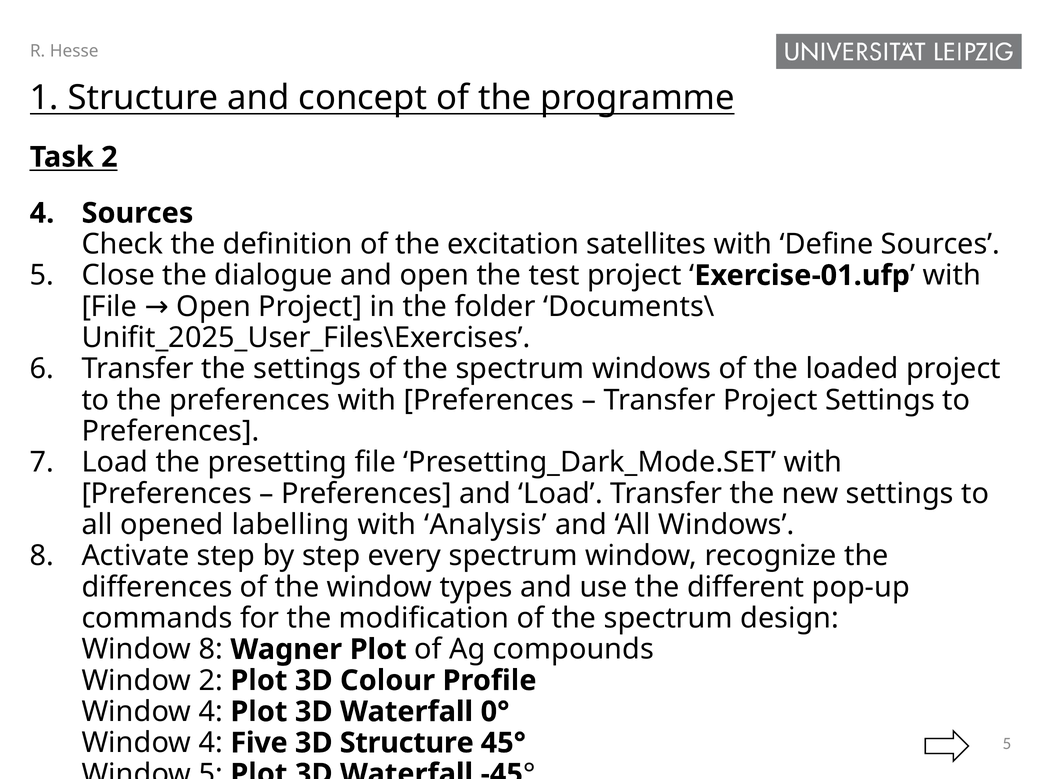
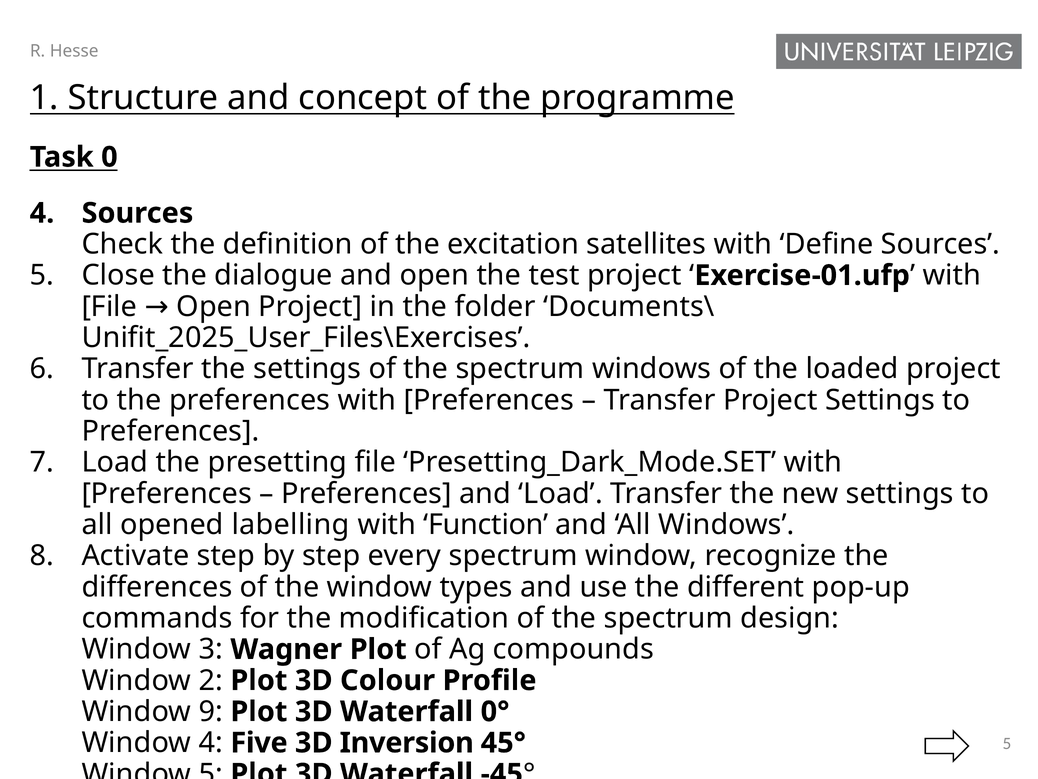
Task 2: 2 -> 0 (109, 157)
Analysis: Analysis -> Function (486, 524)
Window 8: 8 -> 3 (211, 649)
4: 4 -> 9 (211, 711)
3D Structure: Structure -> Inversion (407, 742)
